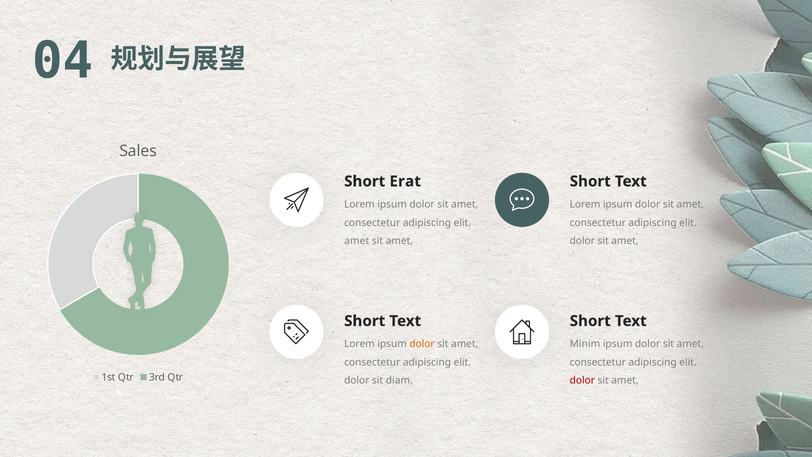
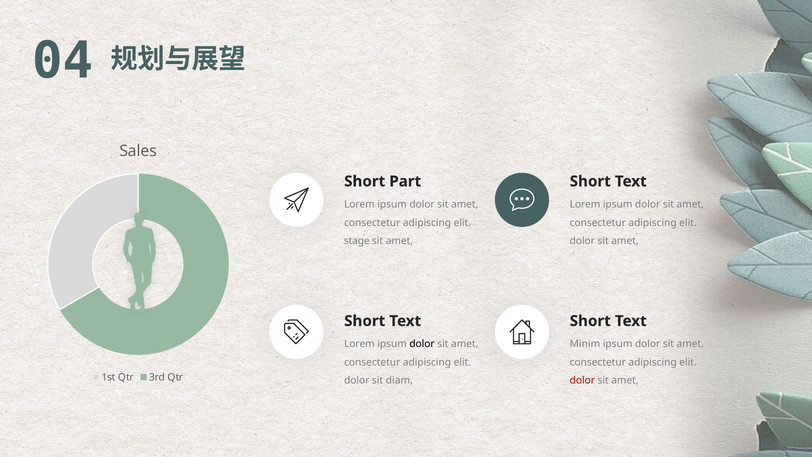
Erat: Erat -> Part (405, 181)
amet: amet -> stage (357, 241)
dolor colour: orange -> black (422, 344)
